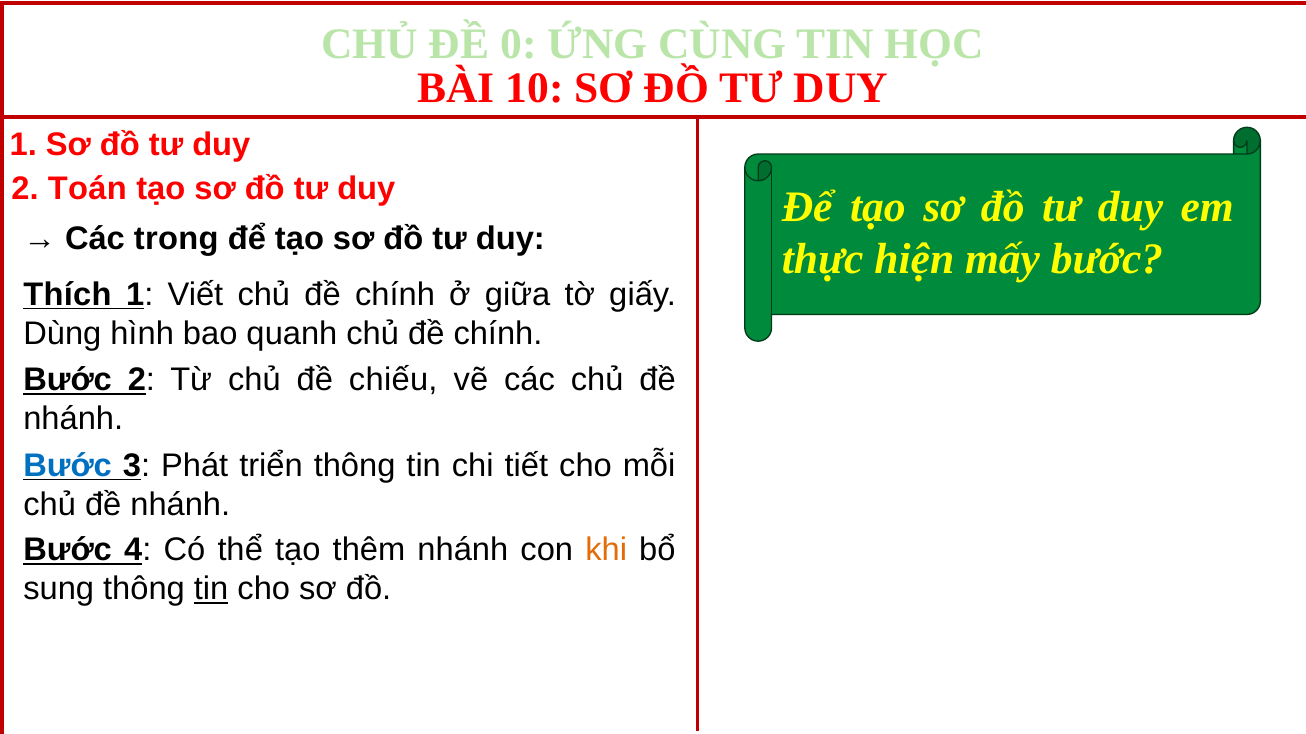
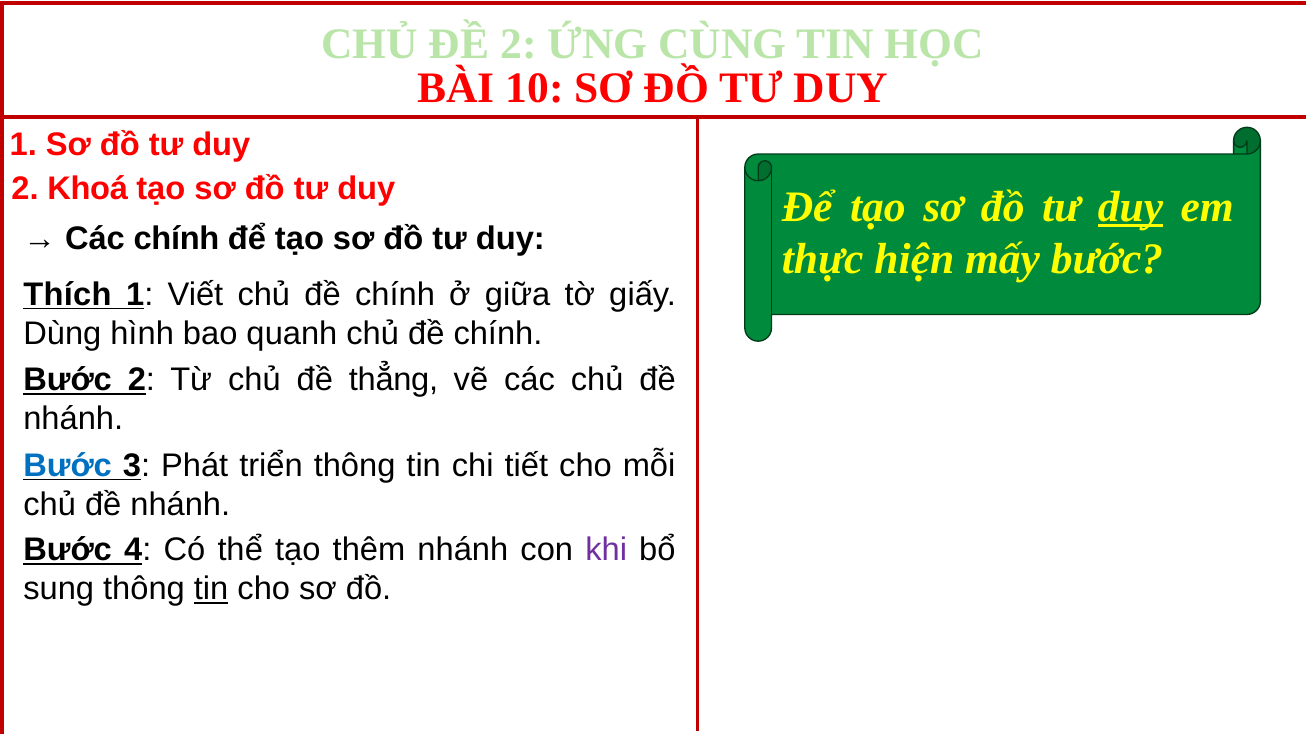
ĐỀ 0: 0 -> 2 (518, 44)
Toán: Toán -> Khoá (88, 189)
duy underline: none -> present (1130, 207)
Các trong: trong -> chính (176, 239)
chiếu: chiếu -> thẳng (394, 380)
khi colour: orange -> purple (606, 550)
